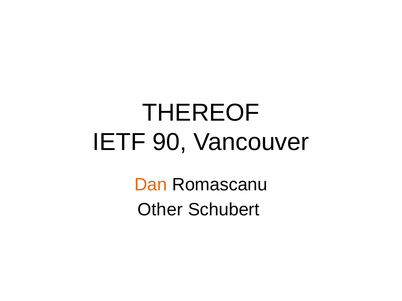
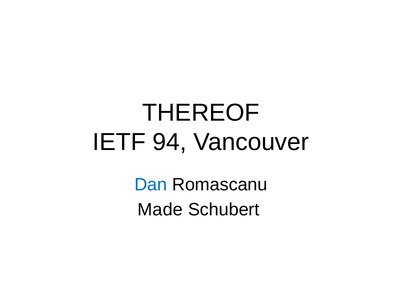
90: 90 -> 94 (170, 142)
Dan colour: orange -> blue (151, 185)
Other: Other -> Made (160, 210)
